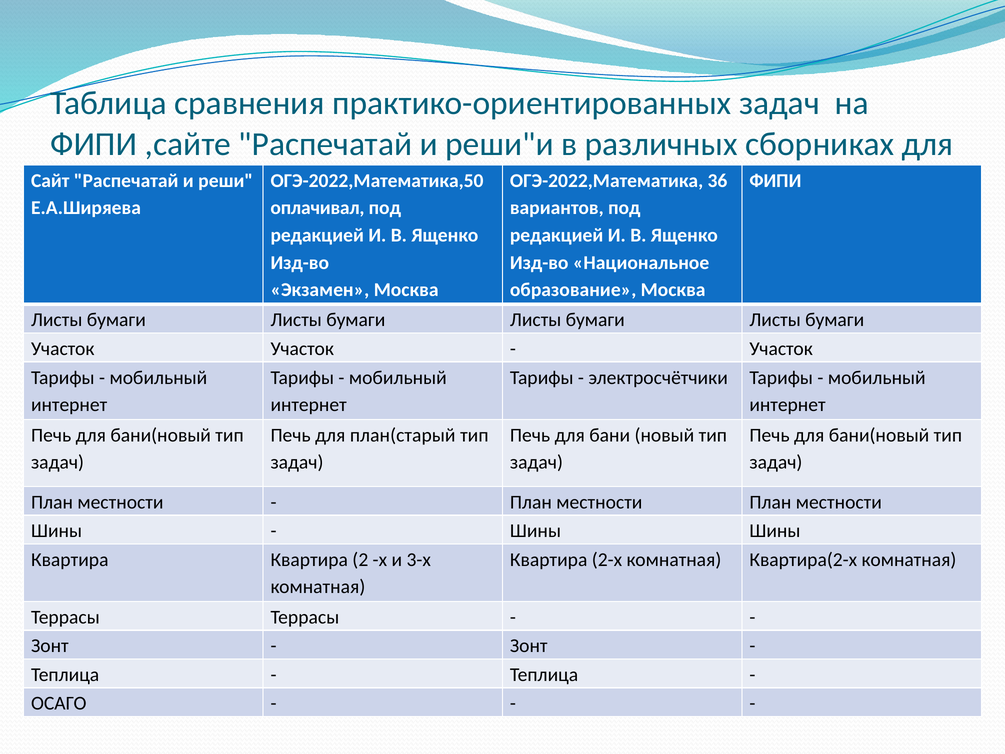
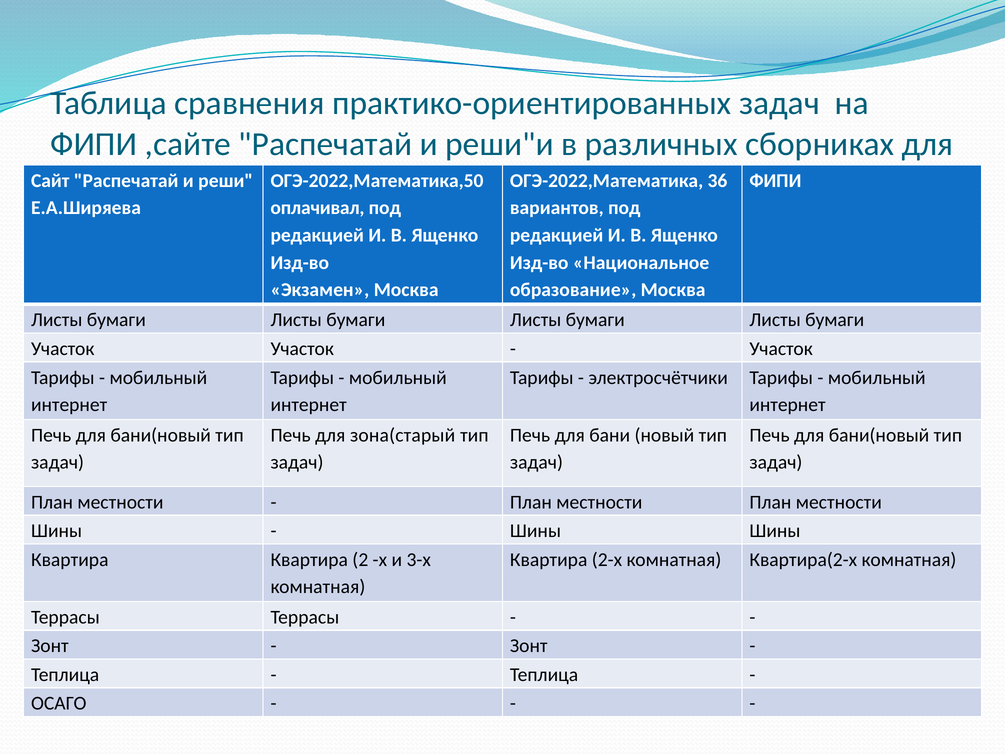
план(старый: план(старый -> зона(старый (403, 435)
